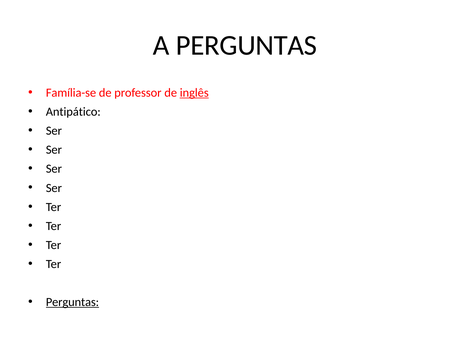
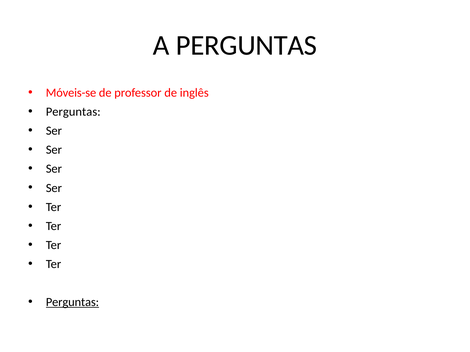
Família-se: Família-se -> Móveis-se (71, 93)
inglês underline: present -> none (194, 93)
Antipático: Antipático -> Perguntas (73, 112)
